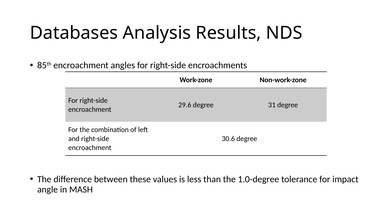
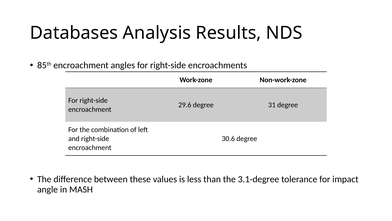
1.0-degree: 1.0-degree -> 3.1-degree (259, 179)
